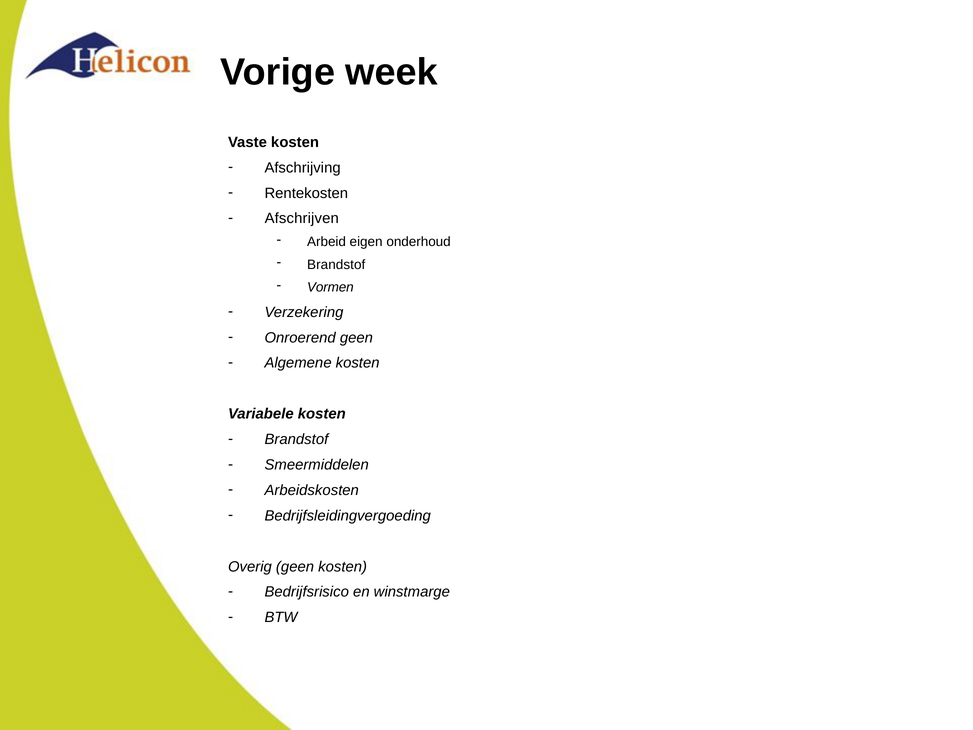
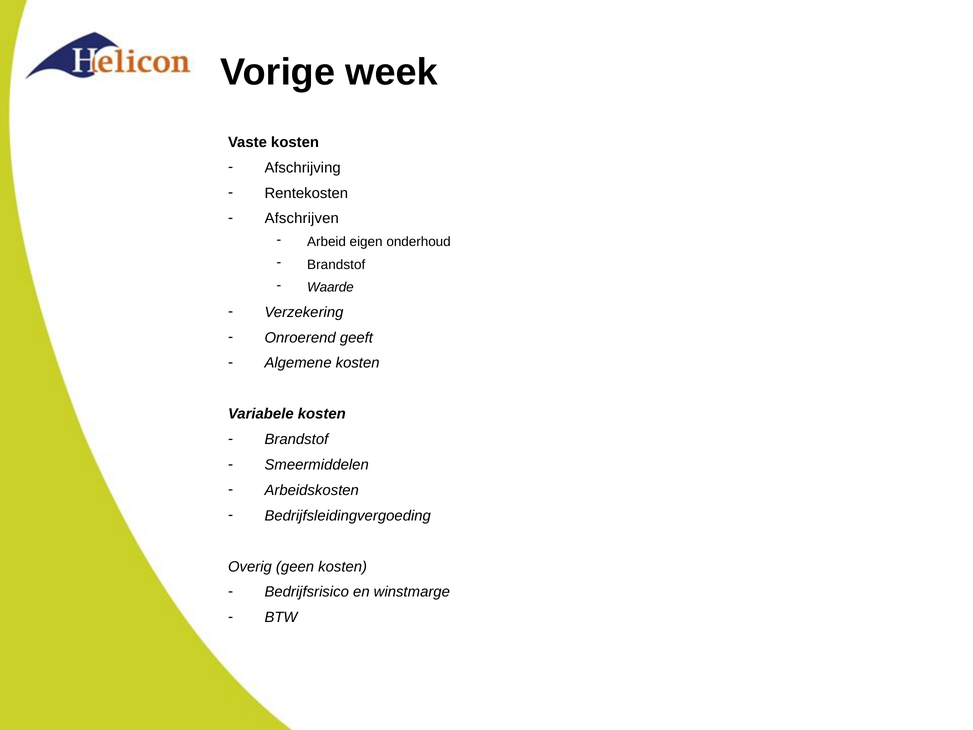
Vormen: Vormen -> Waarde (330, 287)
Onroerend geen: geen -> geeft (356, 337)
